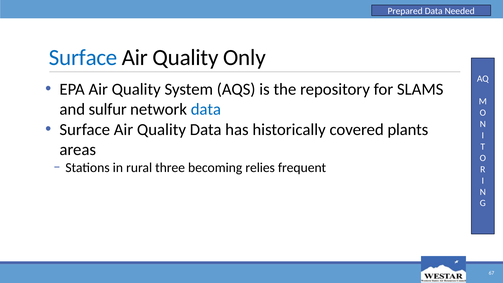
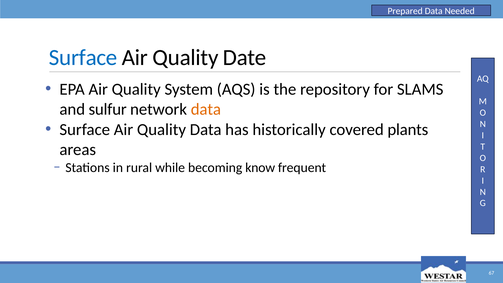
Only: Only -> Date (245, 57)
data colour: blue -> orange (206, 109)
three: three -> while (170, 168)
relies: relies -> know (260, 168)
